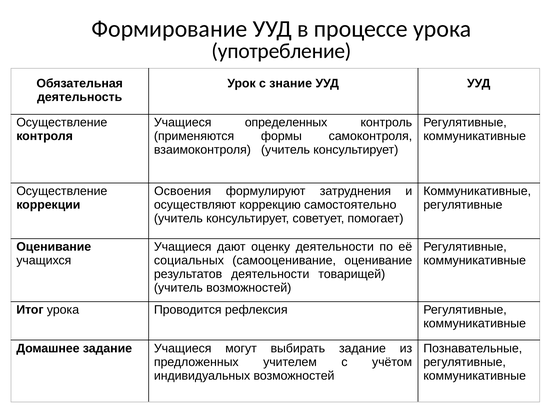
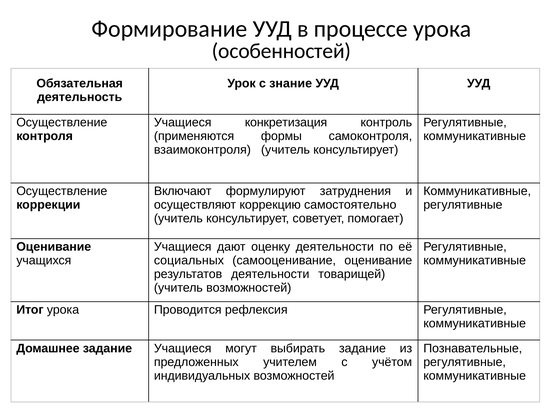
употребление: употребление -> особенностей (281, 51)
определенных: определенных -> конкретизация (286, 122)
Освоения: Освоения -> Включают (183, 191)
